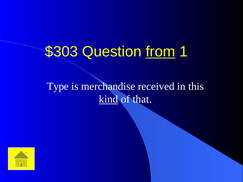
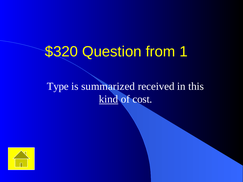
$303: $303 -> $320 (61, 52)
from underline: present -> none (160, 52)
merchandise: merchandise -> summarized (108, 86)
that: that -> cost (142, 99)
